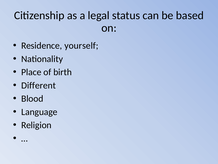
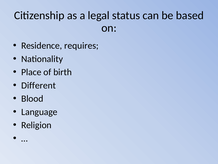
yourself: yourself -> requires (81, 46)
